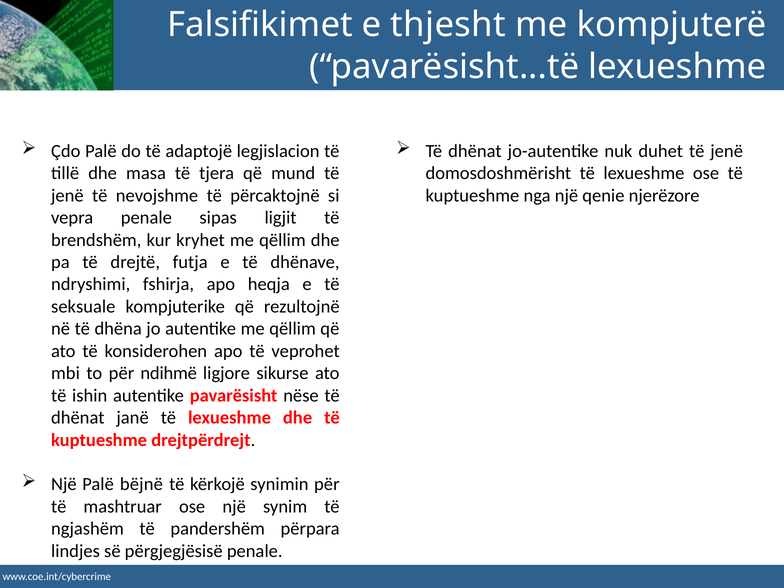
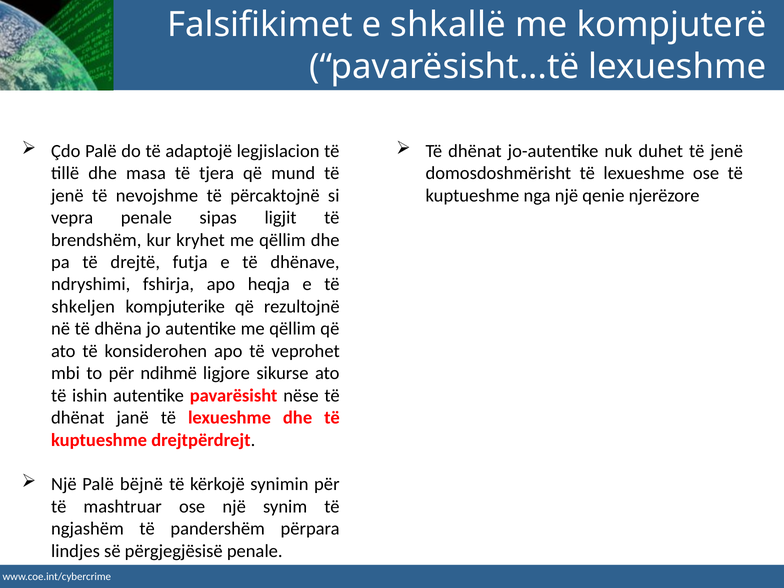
thjesht: thjesht -> shkallë (448, 25)
seksuale: seksuale -> shkeljen (83, 307)
